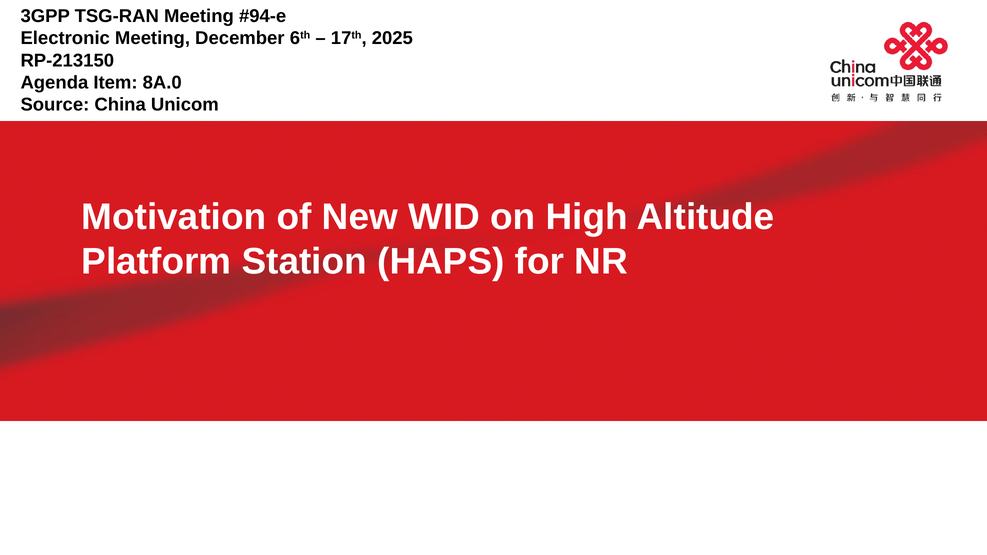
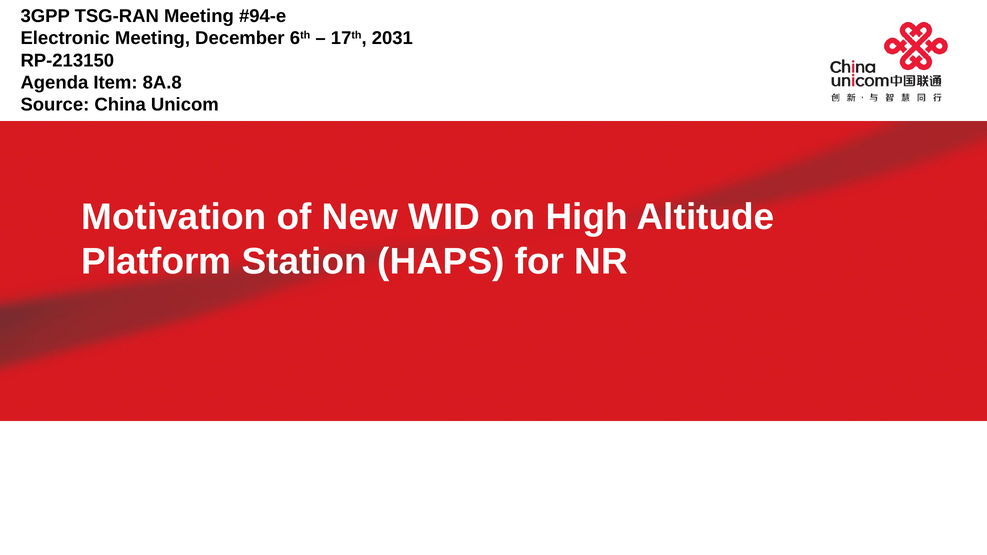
2025: 2025 -> 2031 (392, 38)
8A.0: 8A.0 -> 8A.8 (162, 83)
